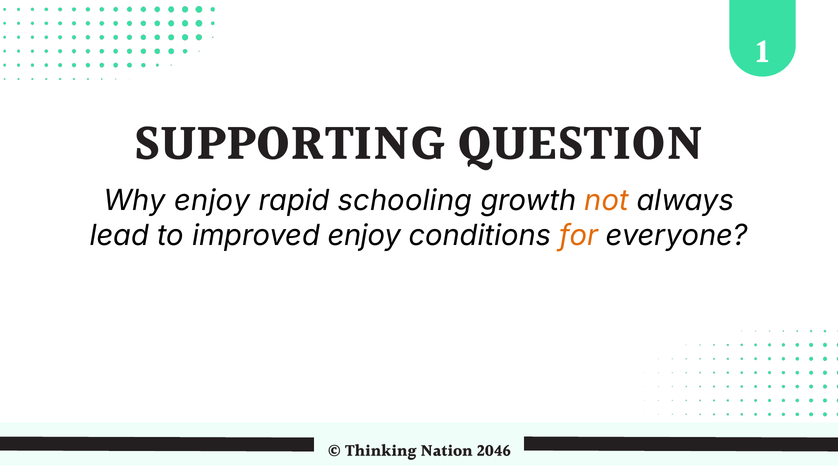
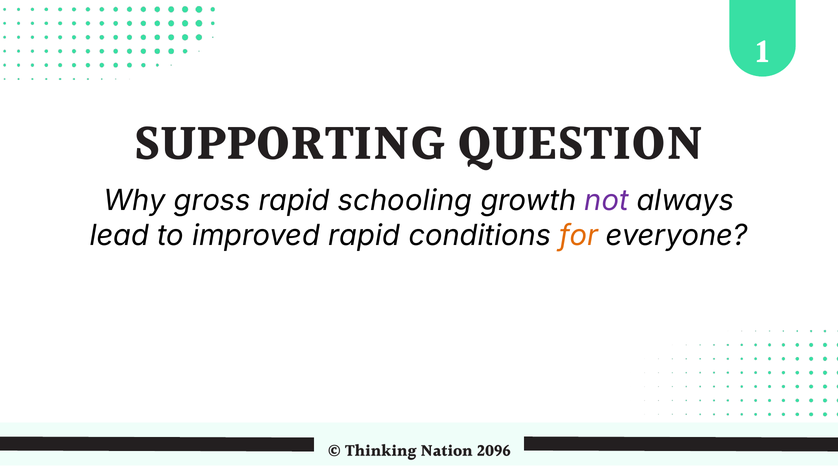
Why enjoy: enjoy -> gross (212, 201)
not colour: orange -> purple (606, 201)
improved enjoy: enjoy -> rapid (364, 236)
2046: 2046 -> 2096 (494, 452)
